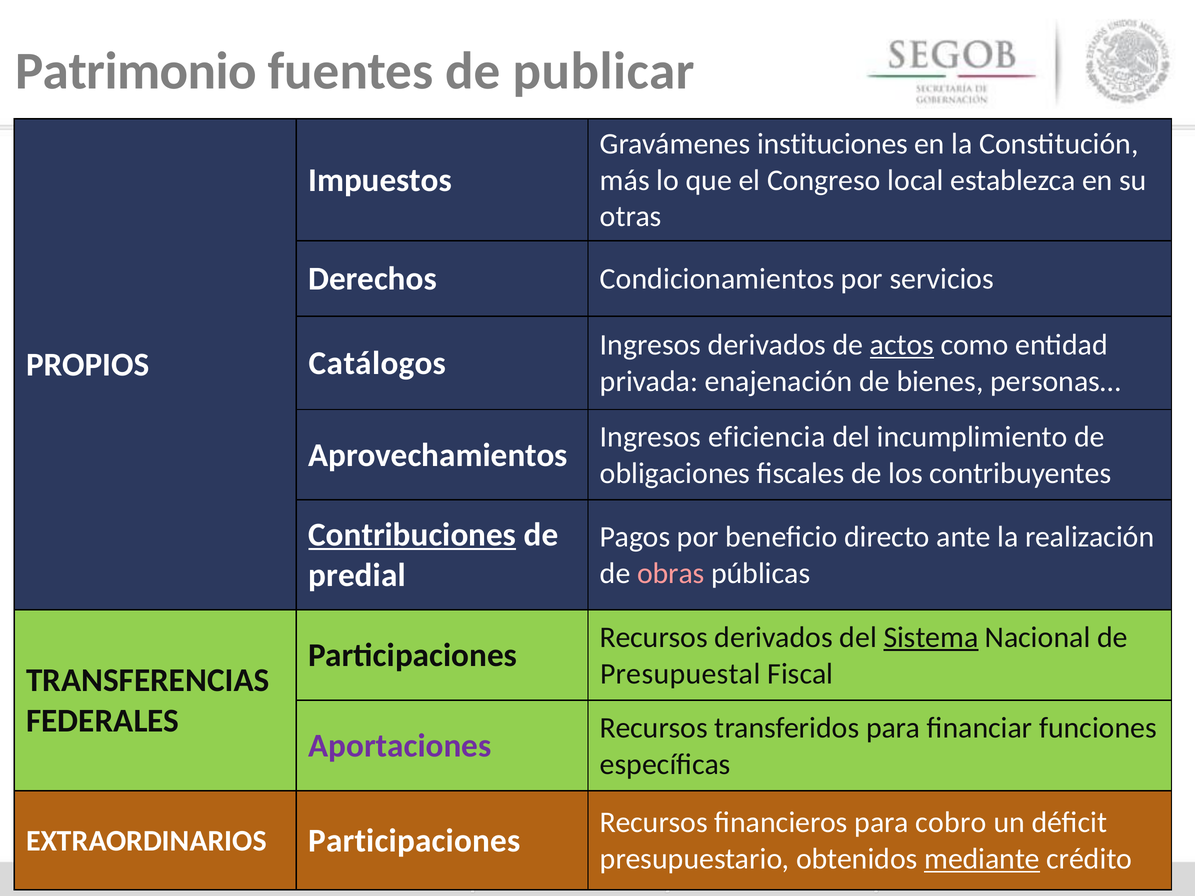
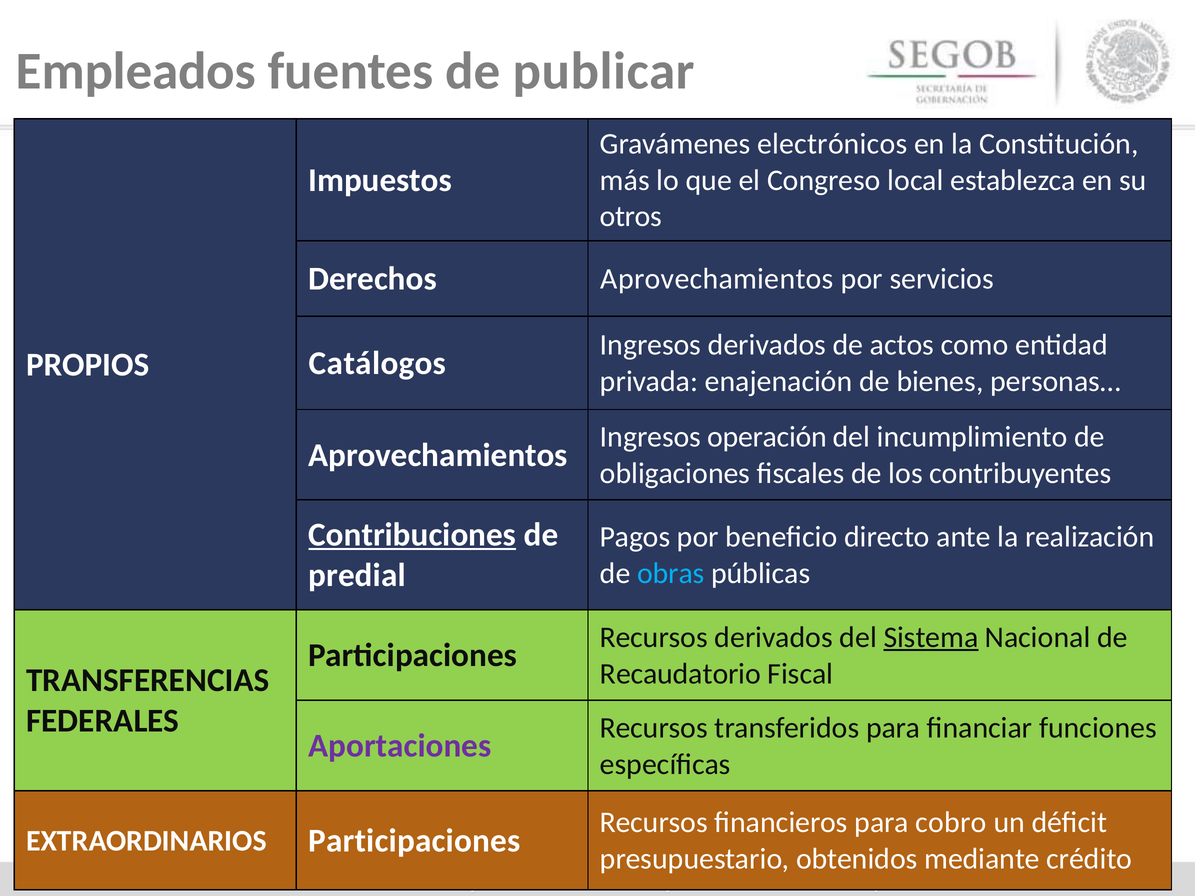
Patrimonio: Patrimonio -> Empleados (136, 71)
instituciones: instituciones -> electrónicos (832, 144)
otras: otras -> otros (631, 217)
Derechos Condicionamientos: Condicionamientos -> Aprovechamientos (717, 279)
actos underline: present -> none (902, 345)
eficiencia: eficiencia -> operación (767, 437)
obras colour: pink -> light blue (671, 574)
Presupuestal: Presupuestal -> Recaudatorio (680, 674)
mediante underline: present -> none (982, 859)
